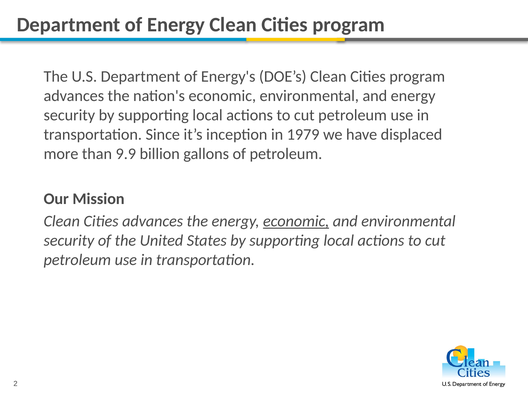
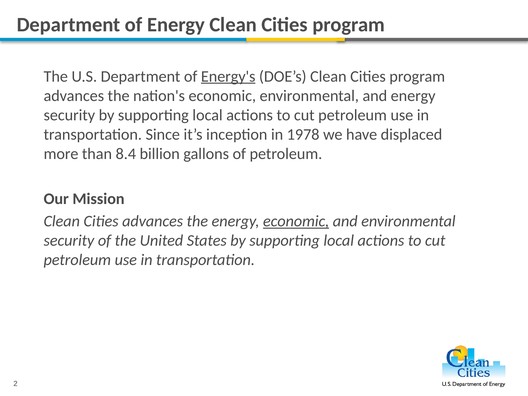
Energy's underline: none -> present (228, 76)
1979: 1979 -> 1978 (303, 134)
9.9: 9.9 -> 8.4 (126, 154)
